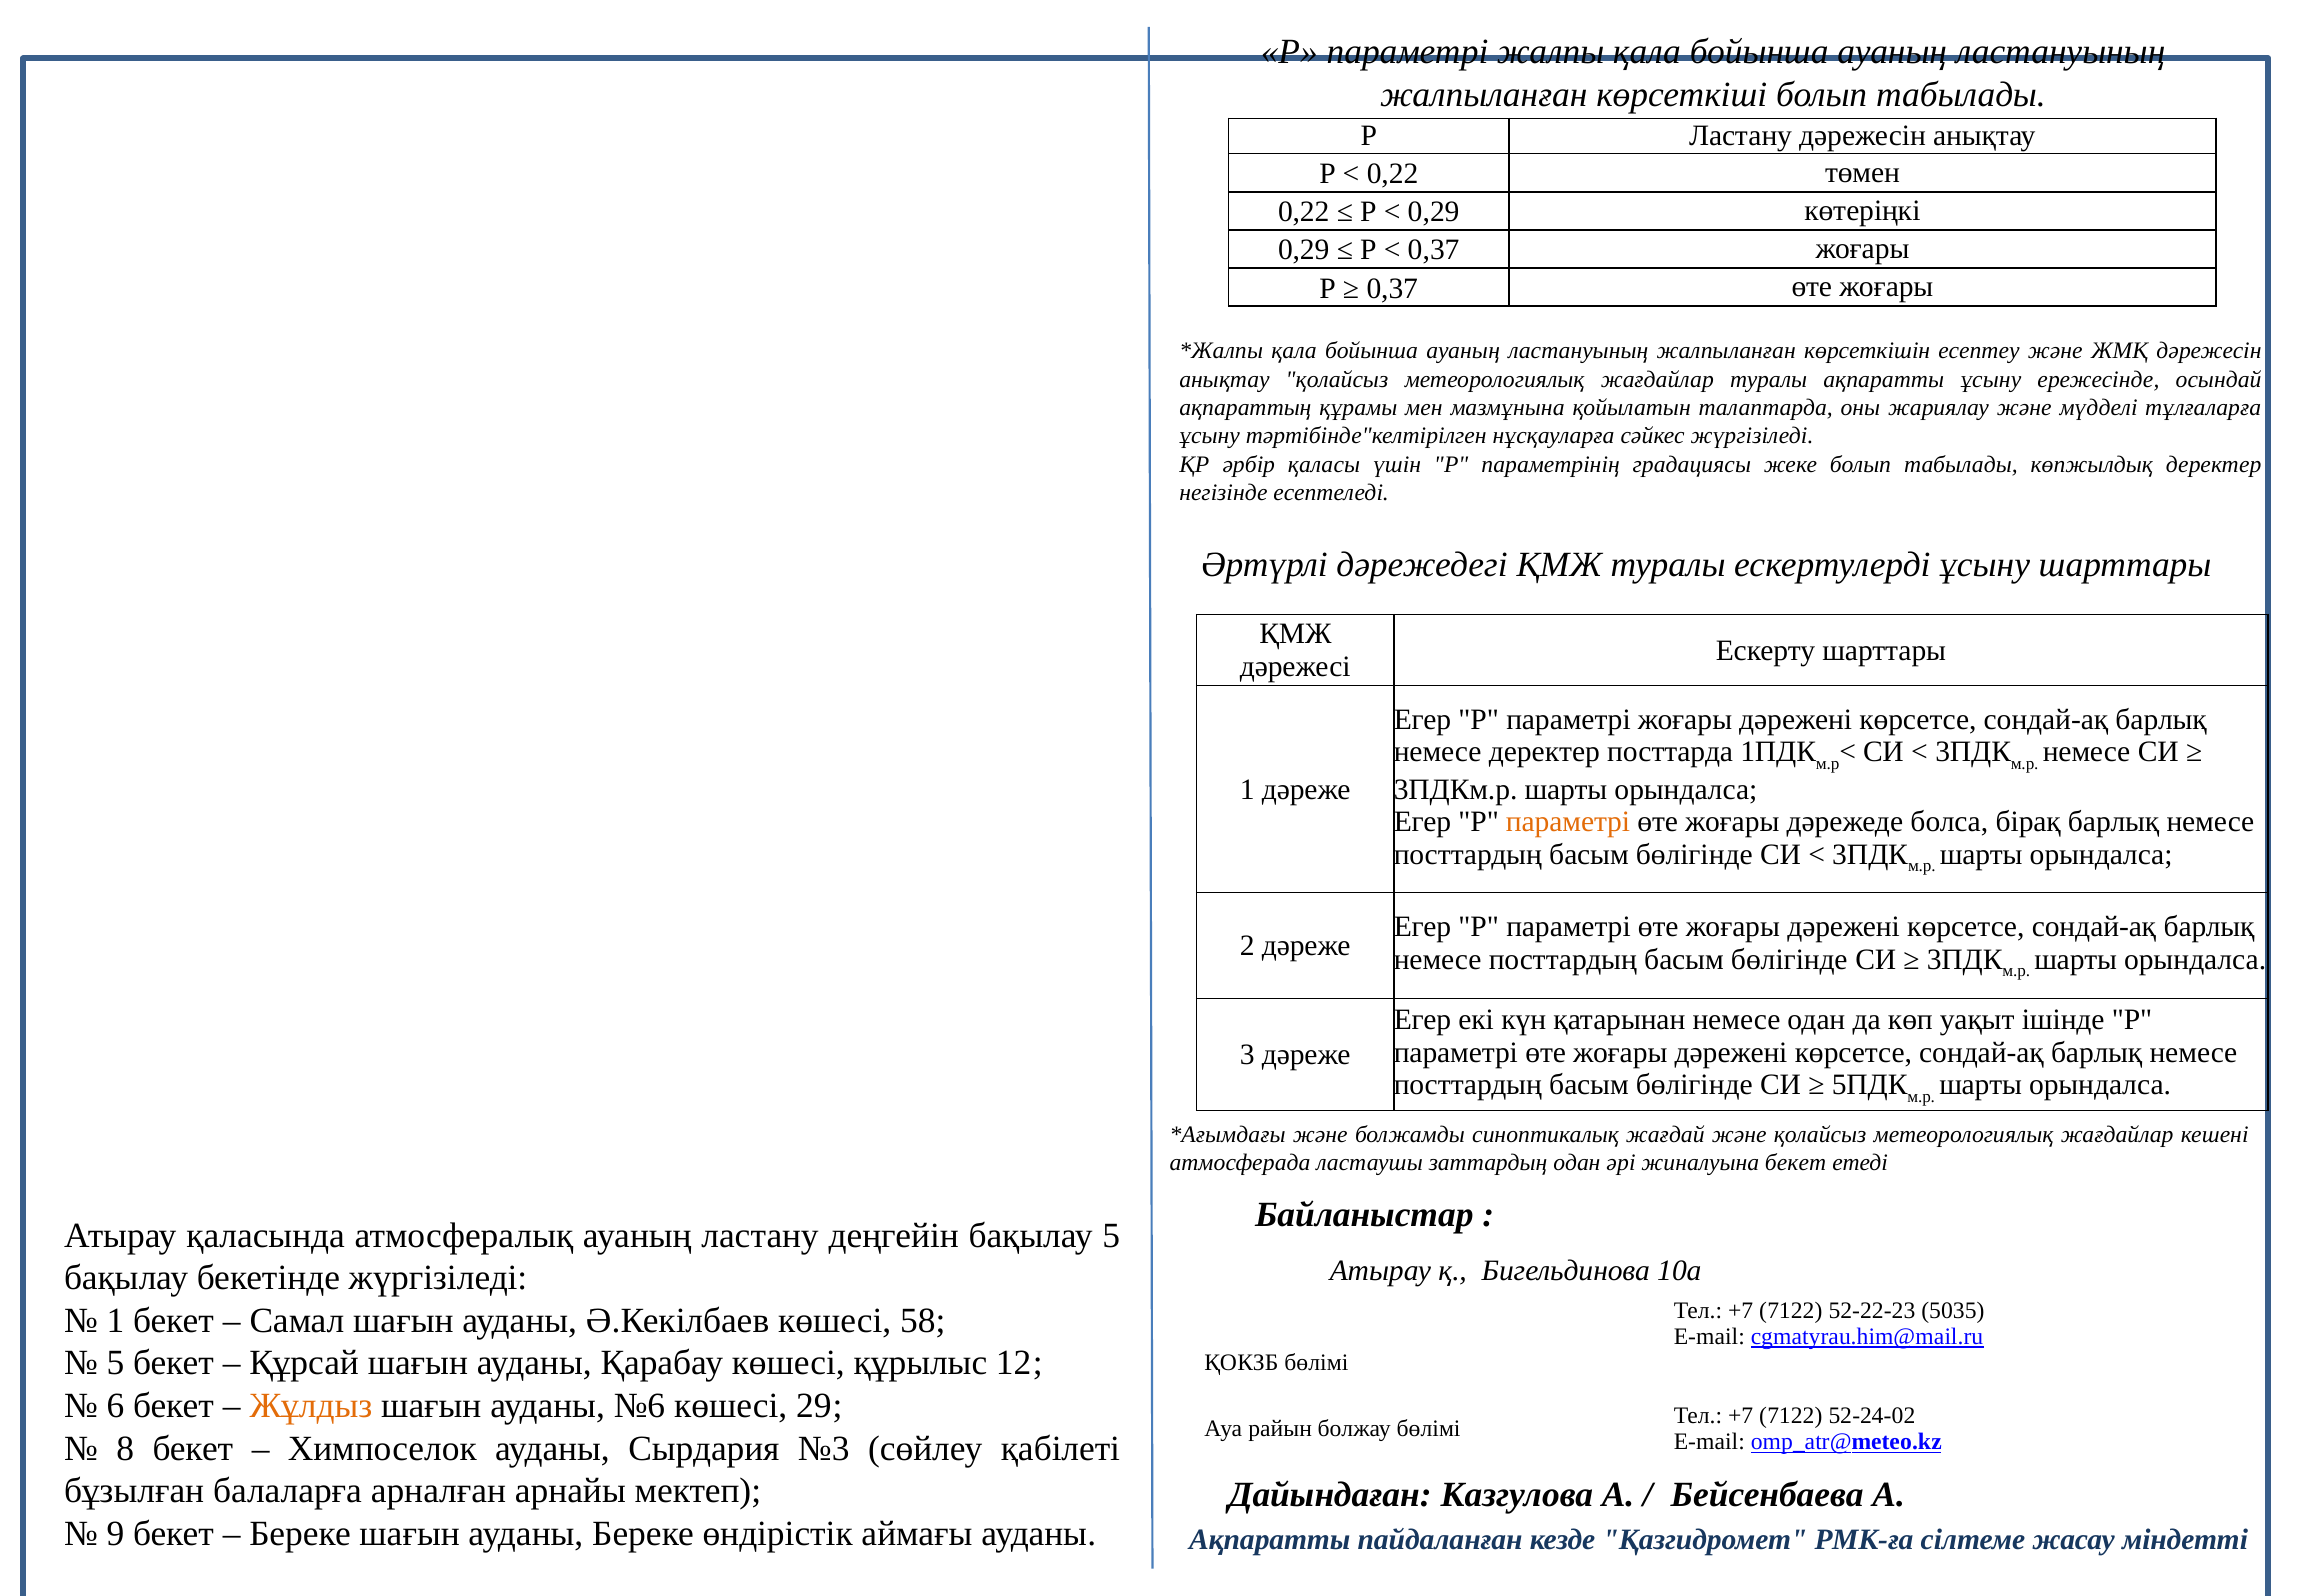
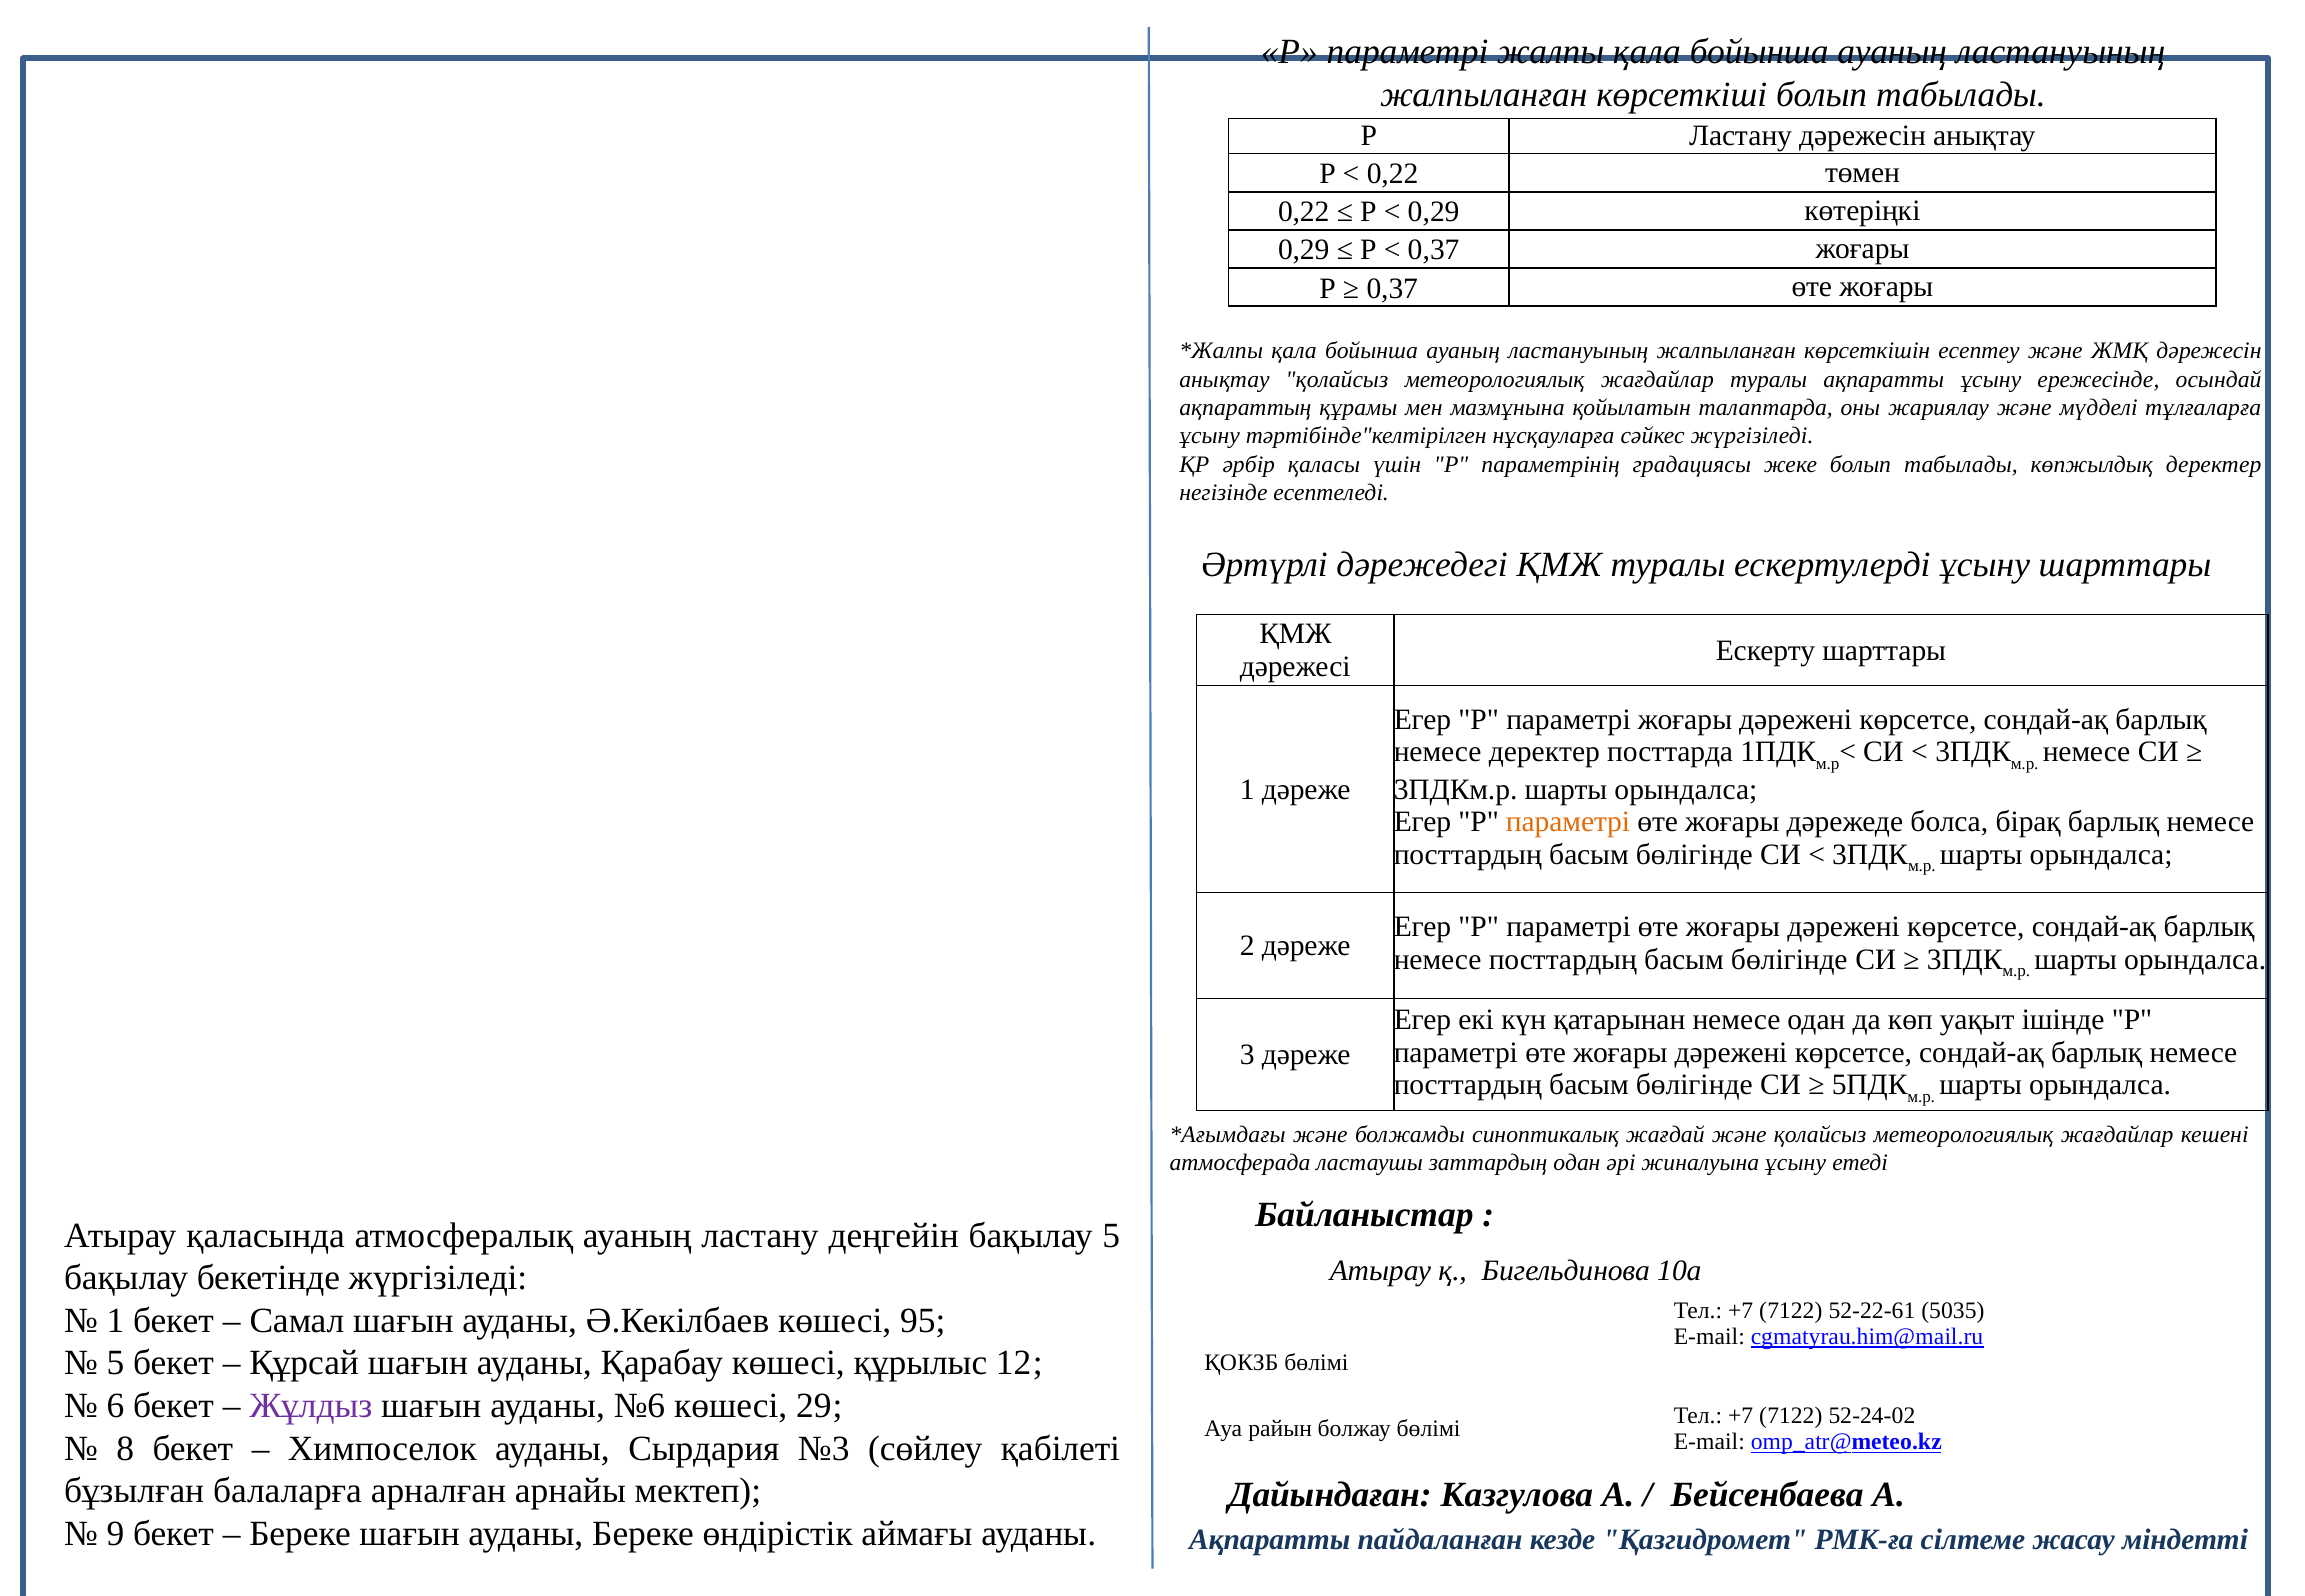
жиналуына бекет: бекет -> ұсыну (1796, 1163)
52-22-23: 52-22-23 -> 52-22-61 (1872, 1310)
58: 58 -> 95 (923, 1320)
Жұлдыз colour: orange -> purple (311, 1406)
